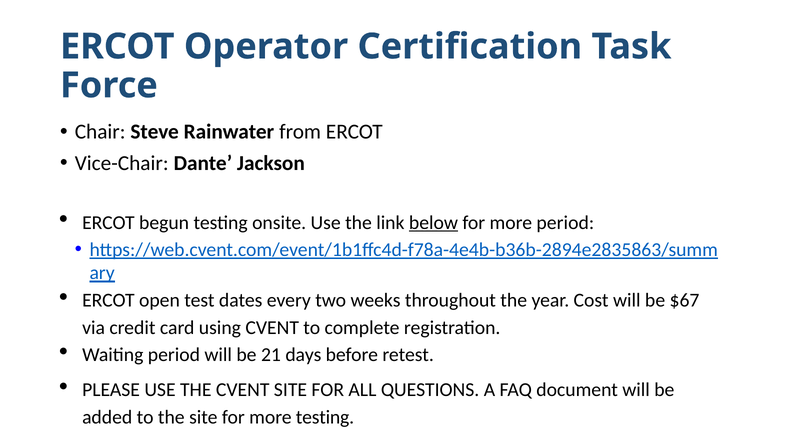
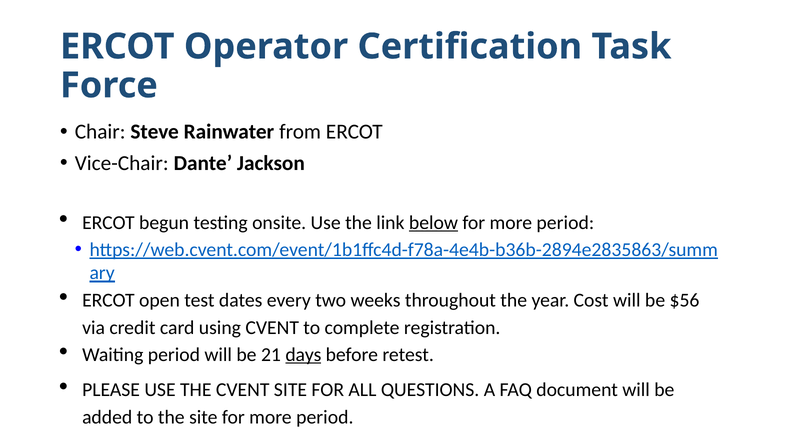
$67: $67 -> $56 (684, 301)
days underline: none -> present (303, 355)
site for more testing: testing -> period (325, 418)
